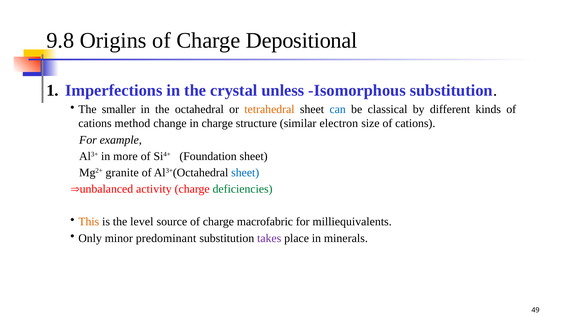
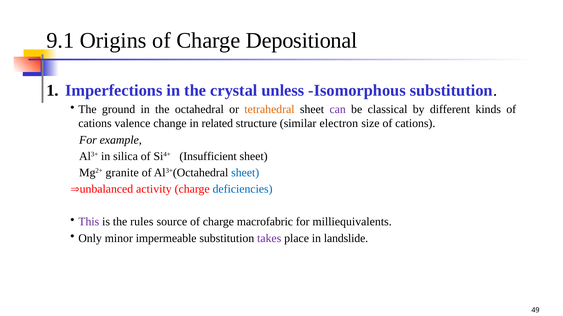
9.8: 9.8 -> 9.1 (60, 41)
smaller: smaller -> ground (119, 110)
can colour: blue -> purple (338, 110)
method: method -> valence (132, 124)
in charge: charge -> related (217, 124)
more: more -> silica (126, 157)
Foundation: Foundation -> Insufficient (208, 157)
deficiencies colour: green -> blue (243, 189)
This colour: orange -> purple (89, 222)
level: level -> rules (142, 222)
predominant: predominant -> impermeable (166, 239)
minerals: minerals -> landslide (346, 239)
